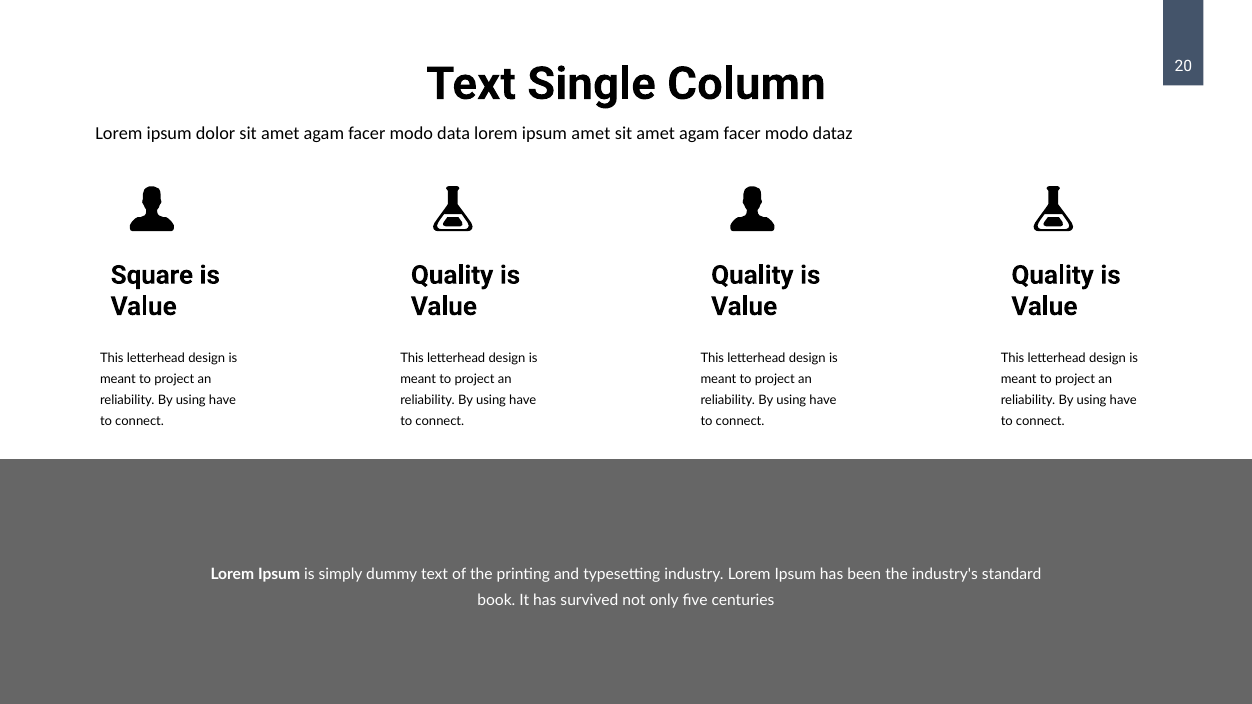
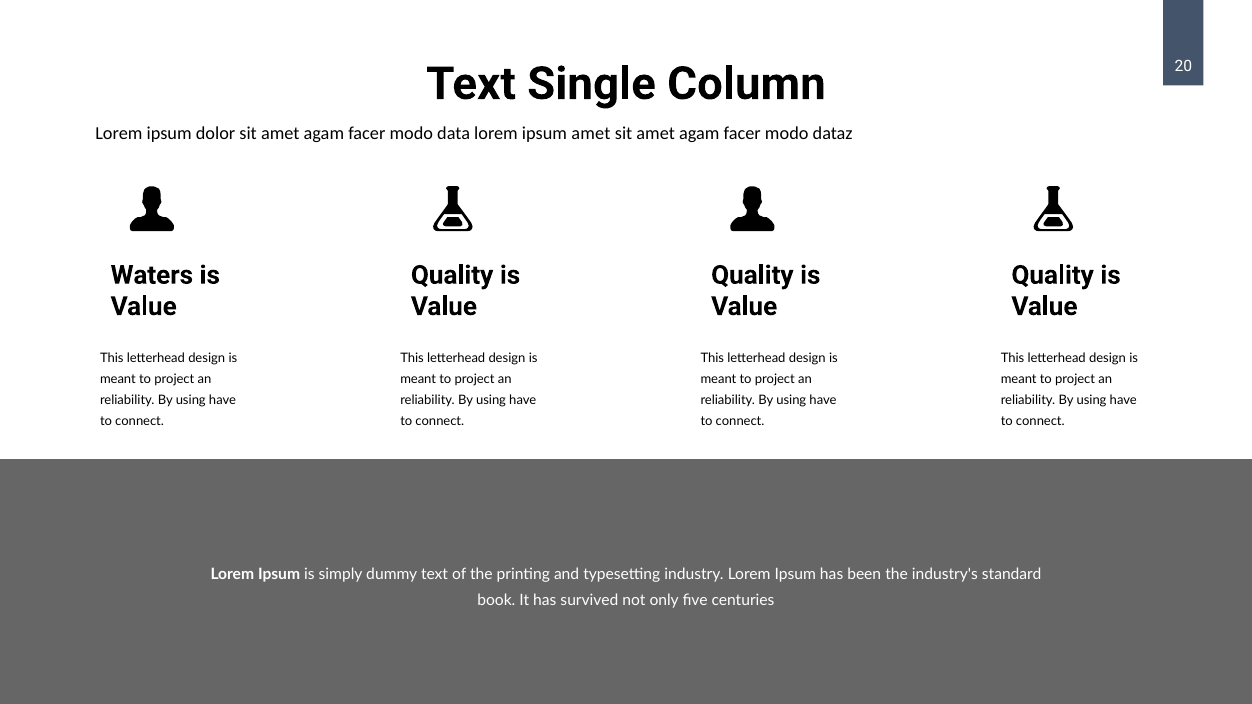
Square: Square -> Waters (152, 275)
